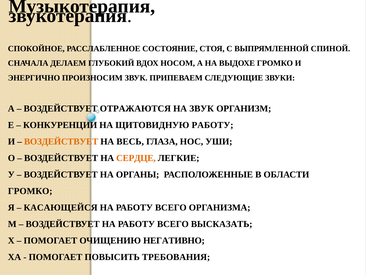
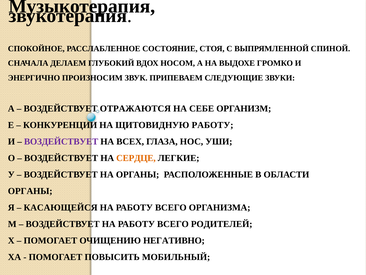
НА ЗВУК: ЗВУК -> СЕБЕ (202, 108)
ВОЗДЕЙСТВУЕТ colour: orange -> purple (61, 141)
ВЕСЬ: ВЕСЬ -> ВСЕХ (130, 141)
ГРОМКО: ГРОМКО -> ОРГАНЫ (30, 191)
ВЫСКАЗАТЬ: ВЫСКАЗАТЬ -> РОДИТЕЛЕЙ (222, 224)
ТРЕБОВАНИЯ: ТРЕБОВАНИЯ -> МОБИЛЬНЫЙ (176, 257)
